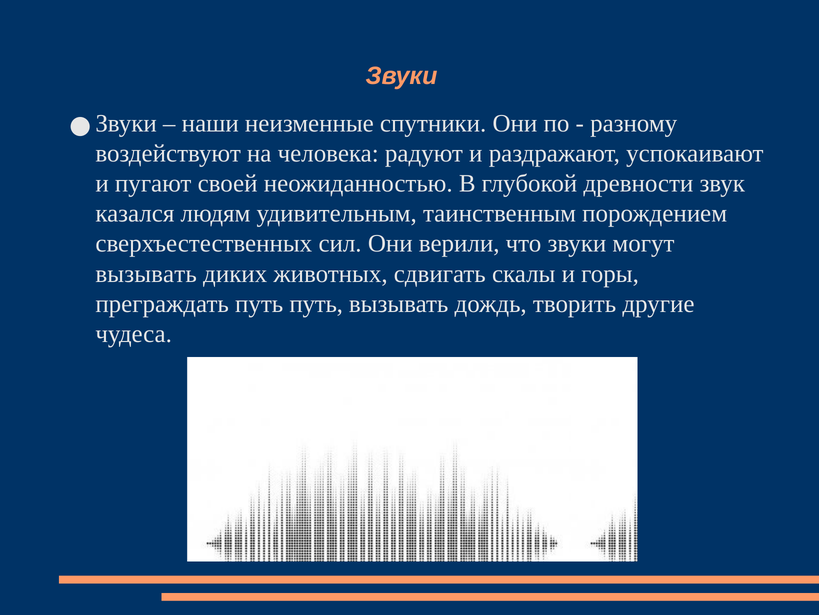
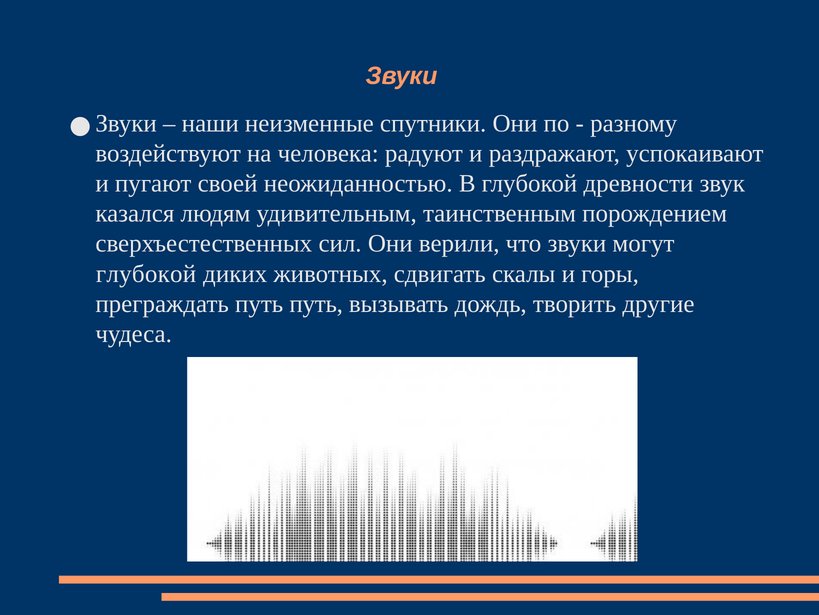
вызывать: вызывать -> глубокой (146, 273)
